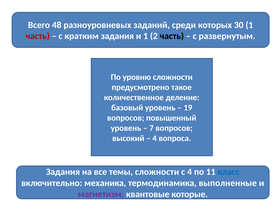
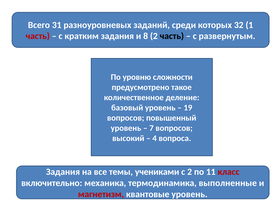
48: 48 -> 31 (57, 25)
30: 30 -> 32 (239, 25)
и 1: 1 -> 8 (146, 36)
темы сложности: сложности -> учениками (157, 172)
с 4: 4 -> 2 (190, 172)
класс colour: blue -> red (229, 172)
магнетизм colour: purple -> red (101, 194)
квантовые которые: которые -> уровень (189, 194)
